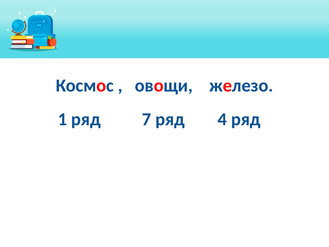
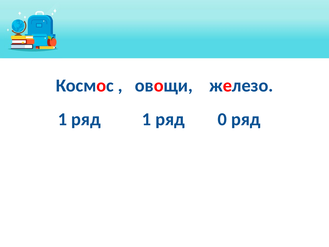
ряд 7: 7 -> 1 (147, 119)
4: 4 -> 0 (222, 119)
